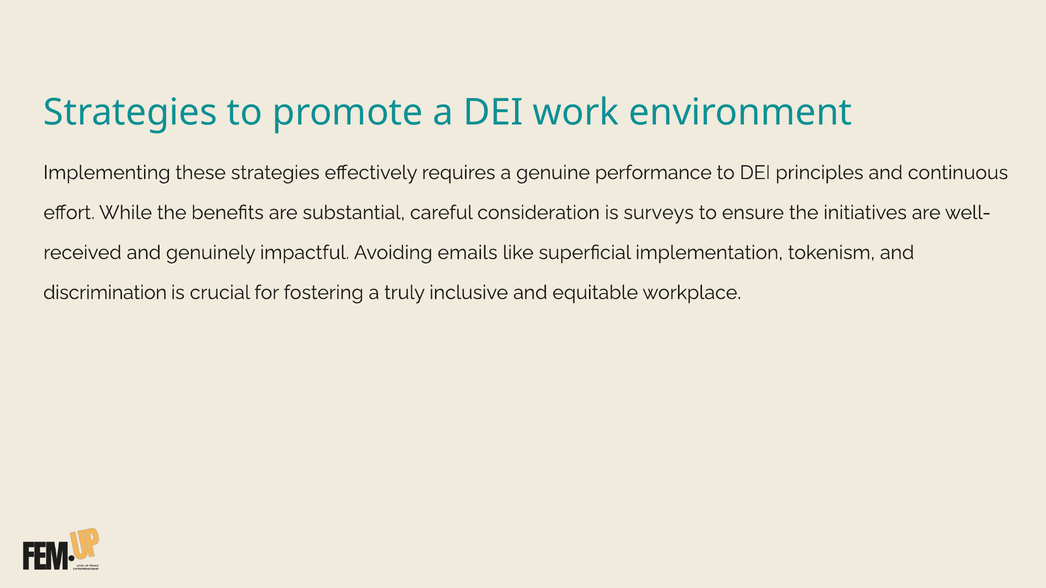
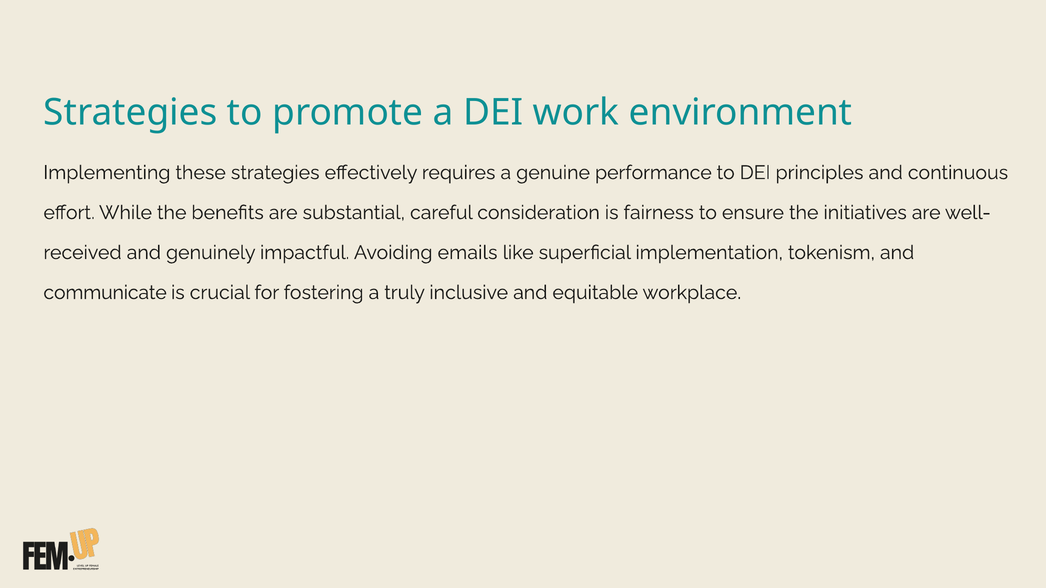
surveys: surveys -> fairness (659, 213)
discrimination: discrimination -> communicate (105, 293)
